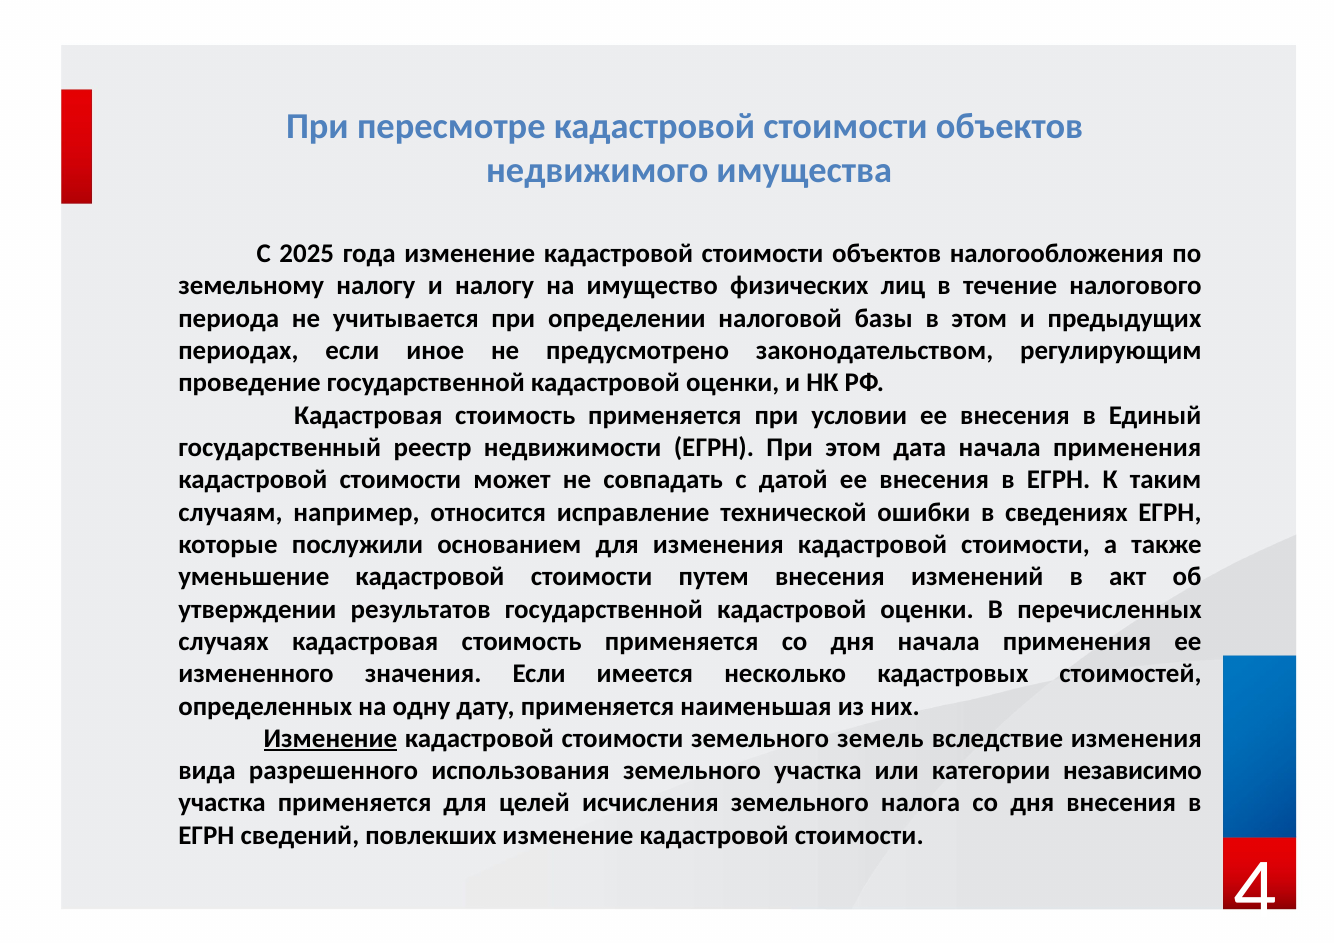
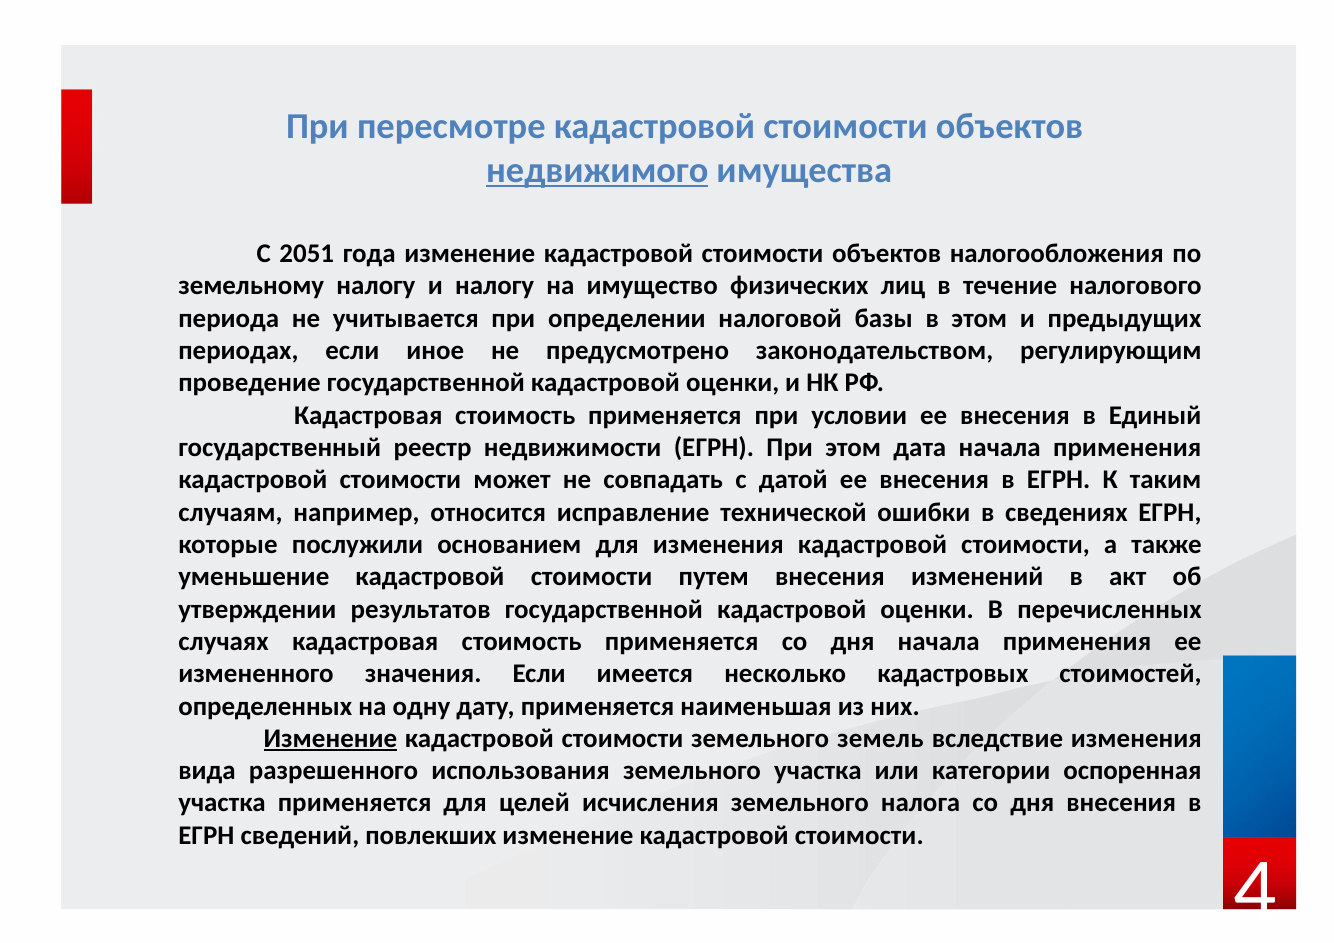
недвижимого underline: none -> present (597, 170)
2025: 2025 -> 2051 (307, 254)
независимо: независимо -> оспоренная (1132, 771)
